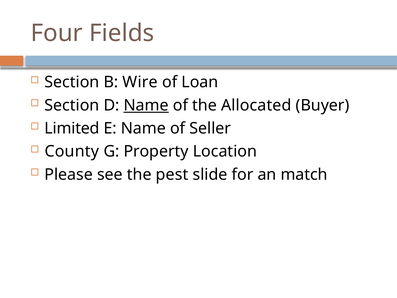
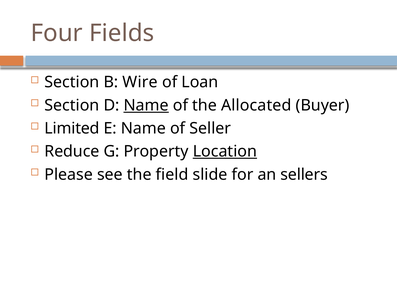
County: County -> Reduce (72, 151)
Location underline: none -> present (225, 151)
pest: pest -> field (172, 174)
match: match -> sellers (304, 174)
